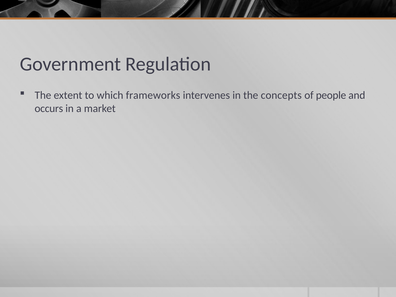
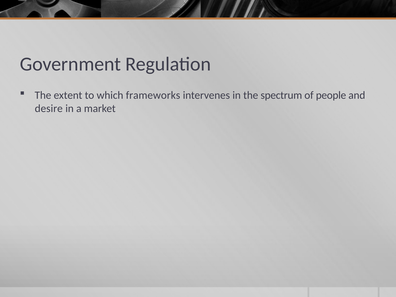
concepts: concepts -> spectrum (281, 95)
occurs: occurs -> desire (49, 108)
